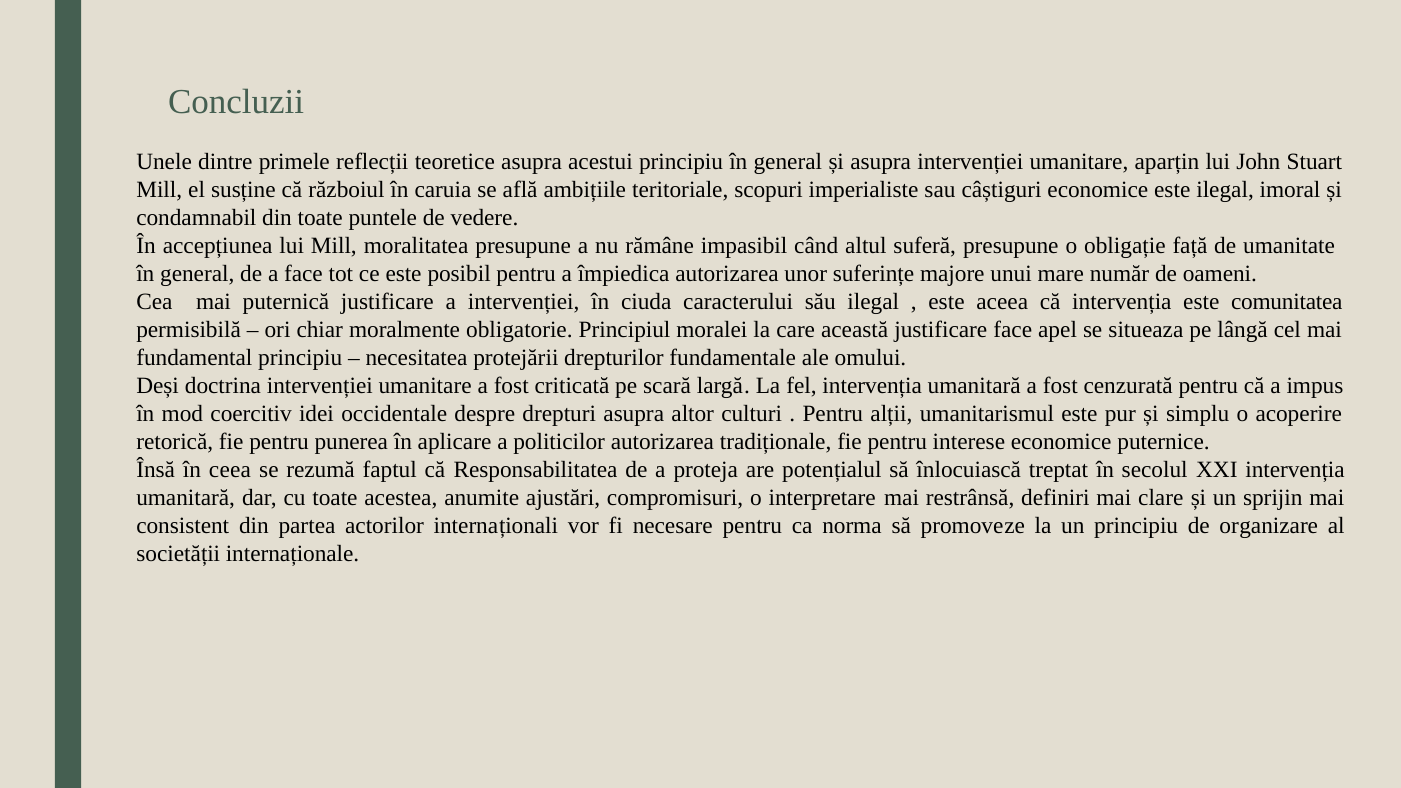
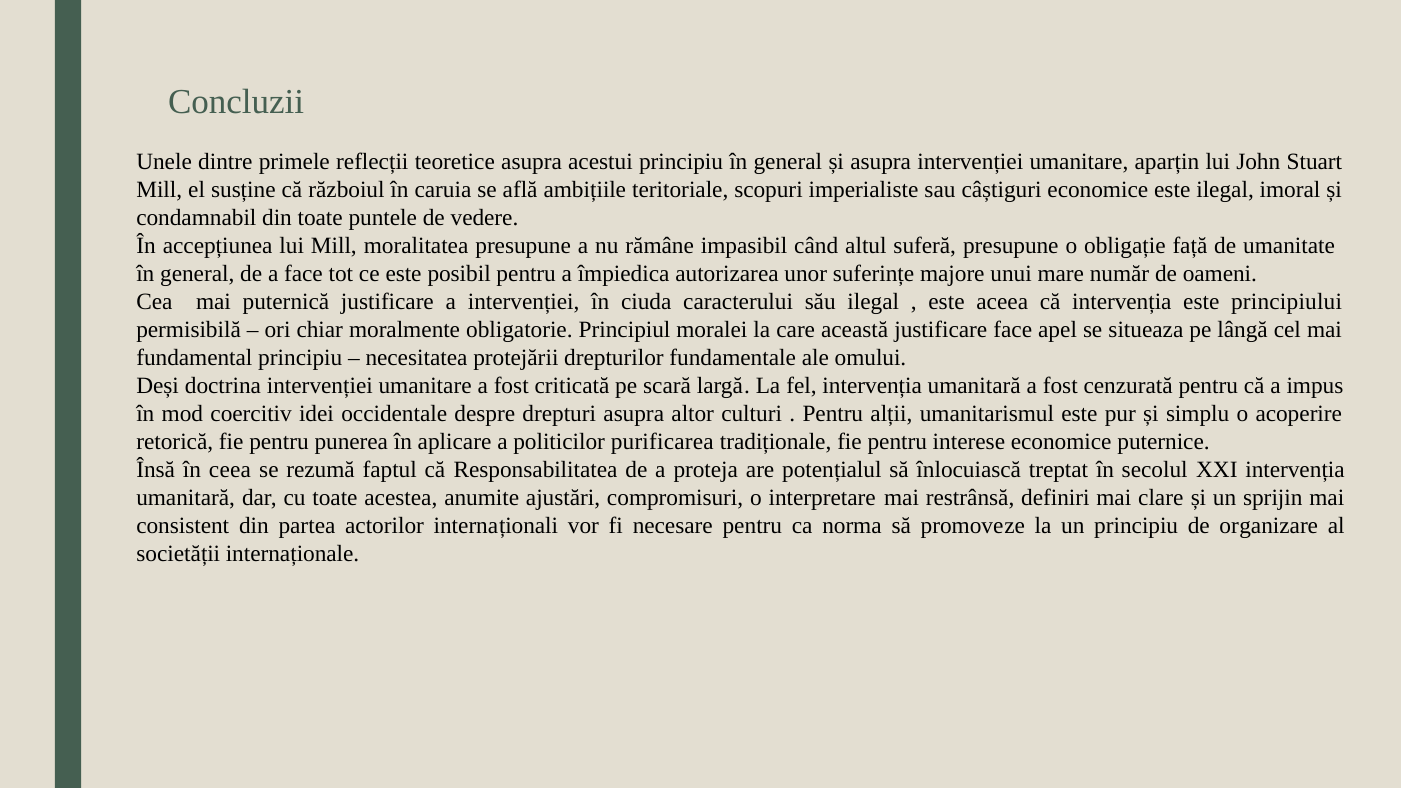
comunitatea: comunitatea -> principiului (1287, 302)
politicilor autorizarea: autorizarea -> purificarea (662, 442)
